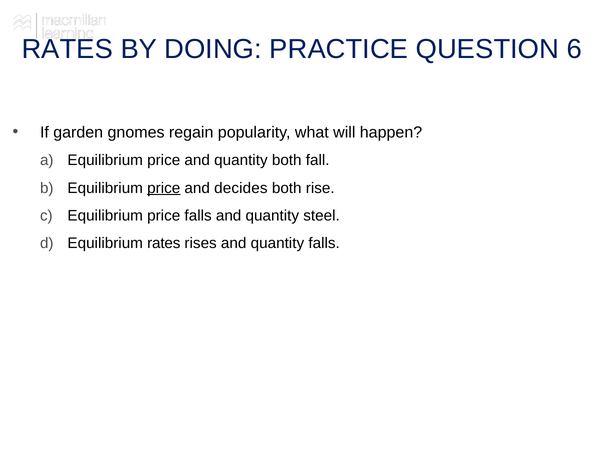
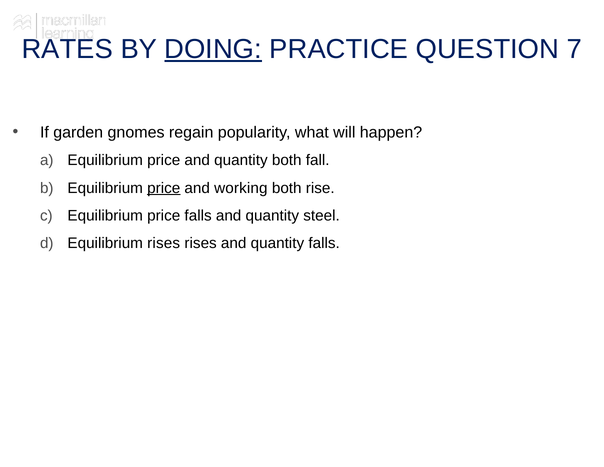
DOING underline: none -> present (213, 49)
6: 6 -> 7 (574, 49)
decides: decides -> working (241, 188)
Equilibrium rates: rates -> rises (164, 243)
